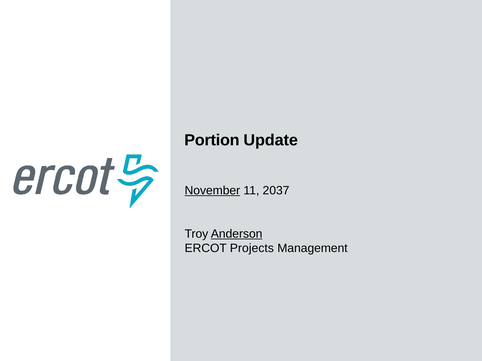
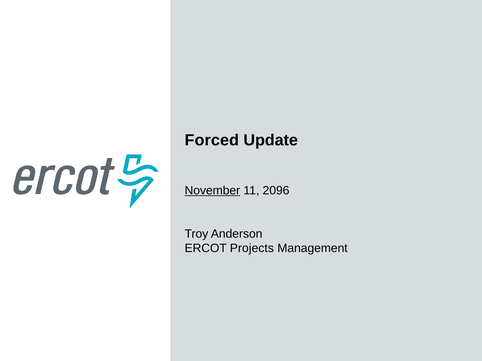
Portion: Portion -> Forced (212, 140)
2037: 2037 -> 2096 (276, 191)
Anderson underline: present -> none (237, 234)
